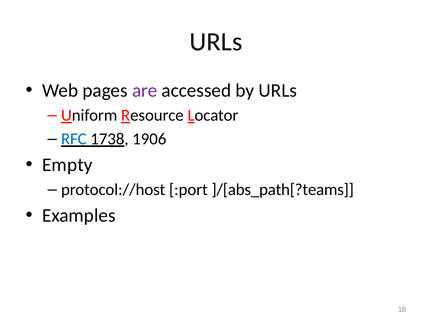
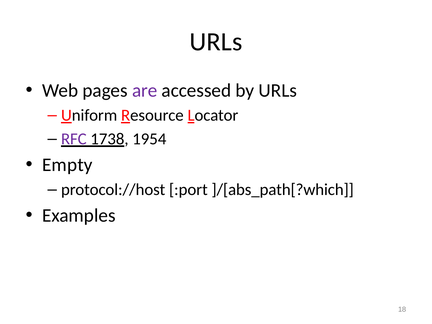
RFC colour: blue -> purple (74, 139)
1906: 1906 -> 1954 (149, 139)
]/[abs_path[?teams: ]/[abs_path[?teams -> ]/[abs_path[?which (283, 190)
